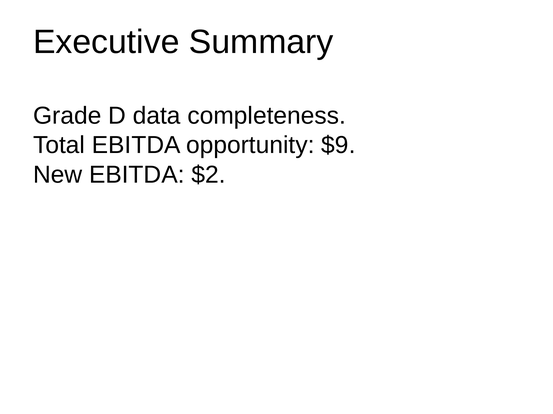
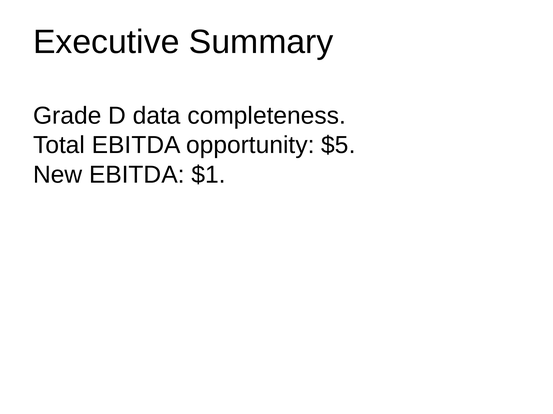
$9: $9 -> $5 (338, 145)
$2: $2 -> $1 (209, 175)
